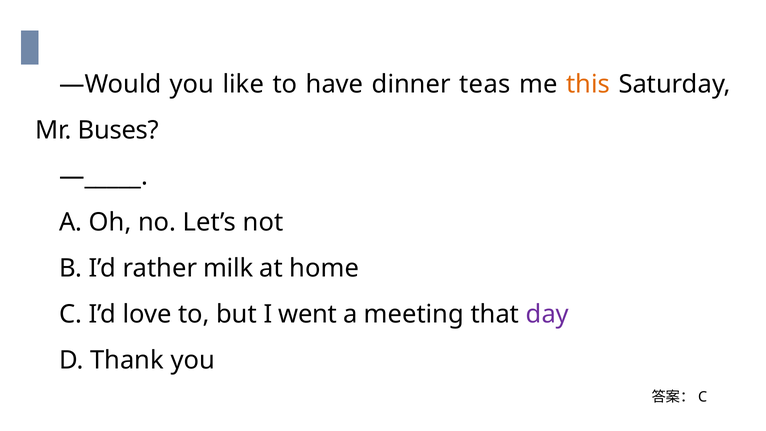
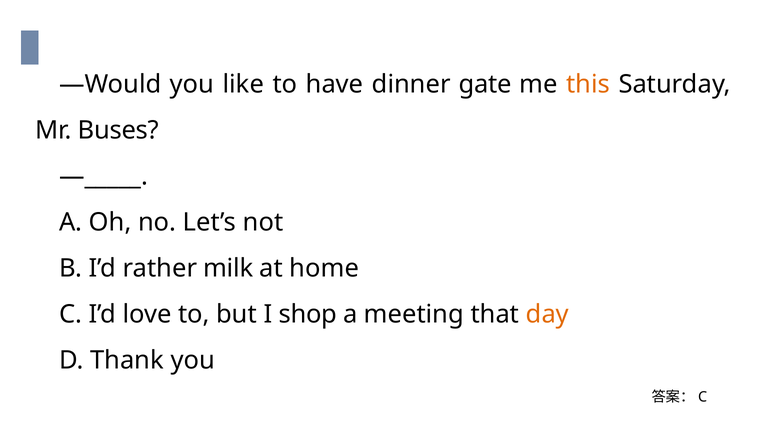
teas: teas -> gate (485, 84)
went: went -> shop (308, 314)
day colour: purple -> orange (547, 314)
